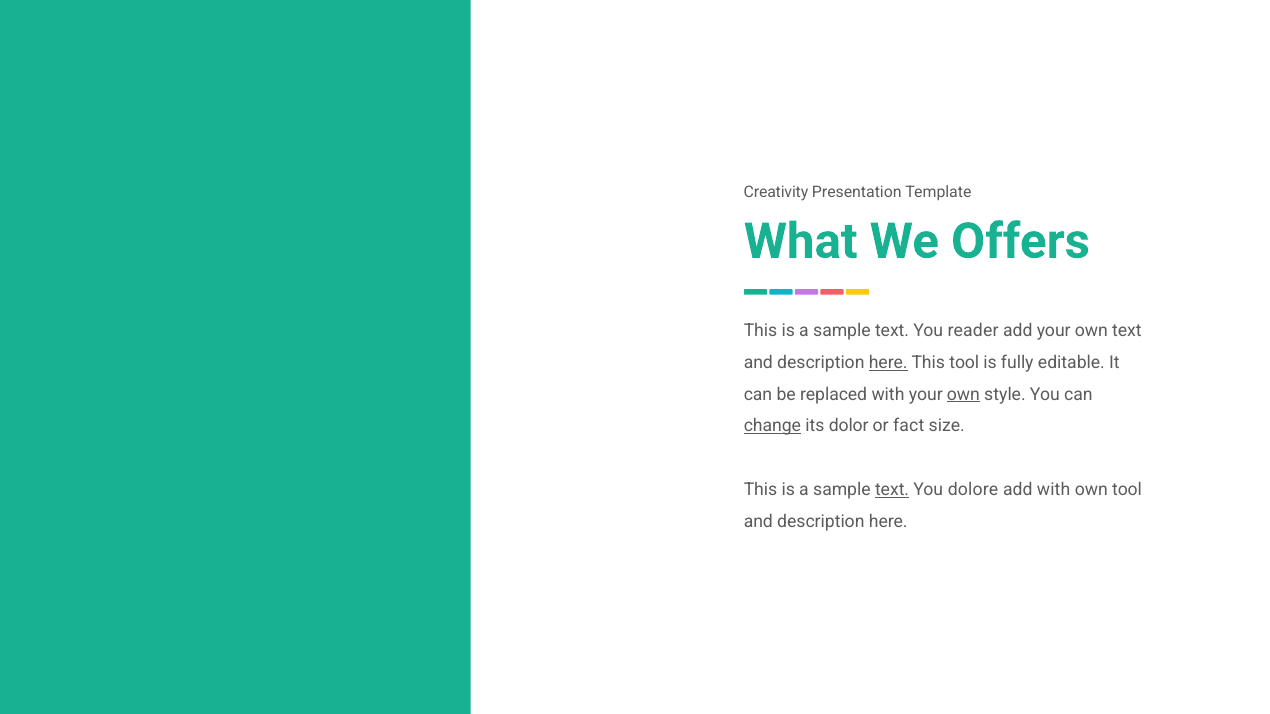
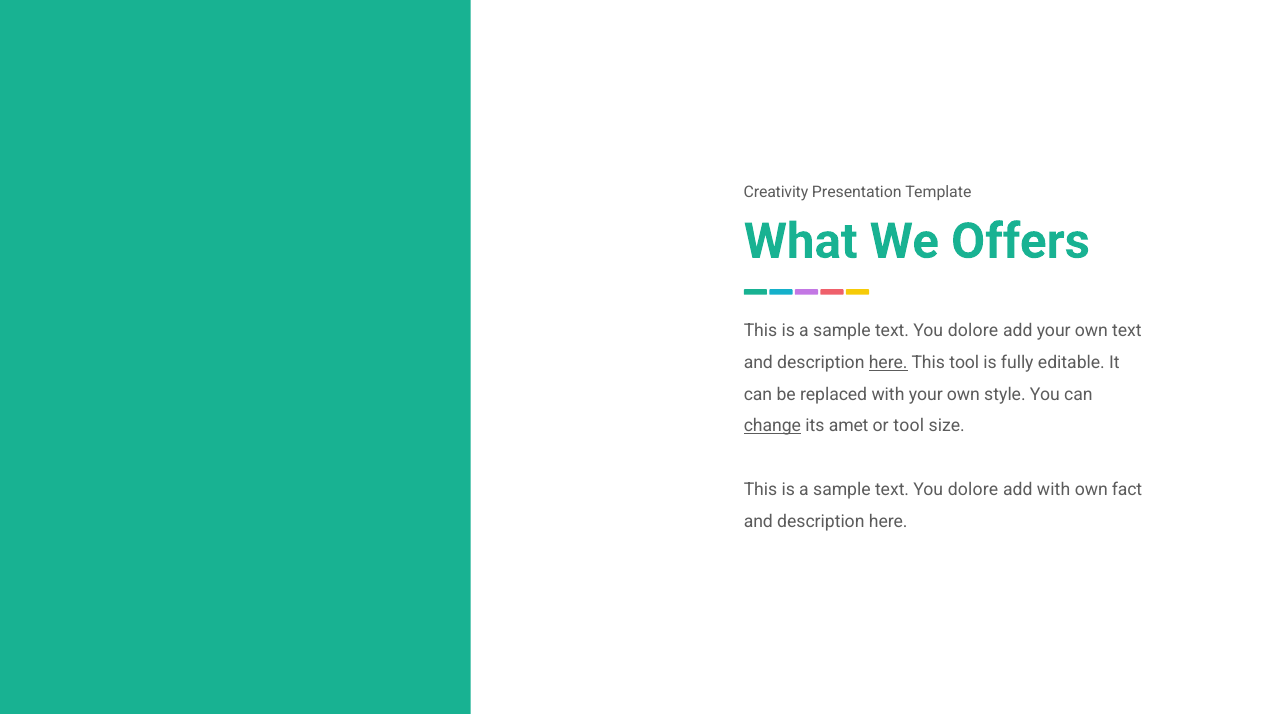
reader: reader -> dolore (973, 331)
own underline: present -> none (963, 394)
dolor: dolor -> amet (849, 426)
or fact: fact -> tool (909, 426)
text underline: present -> none (892, 490)
own tool: tool -> fact (1127, 490)
